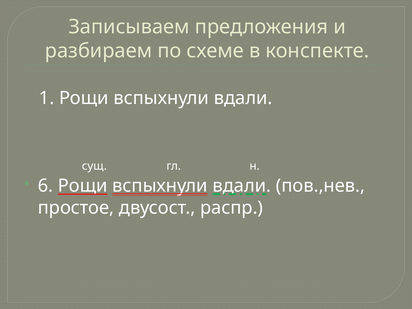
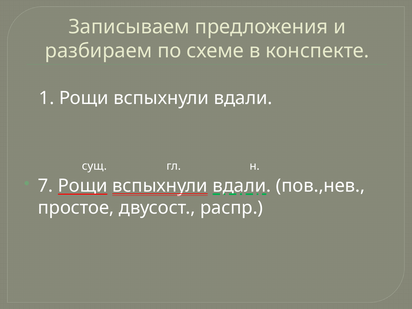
6: 6 -> 7 (45, 186)
